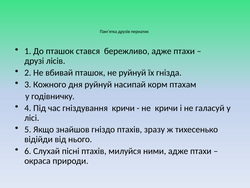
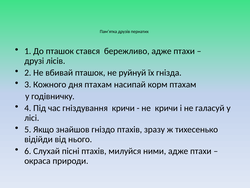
дня руйнуй: руйнуй -> птахам (98, 84)
